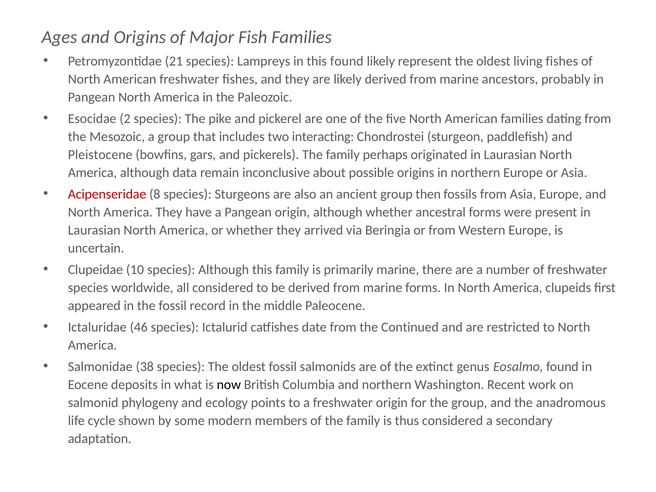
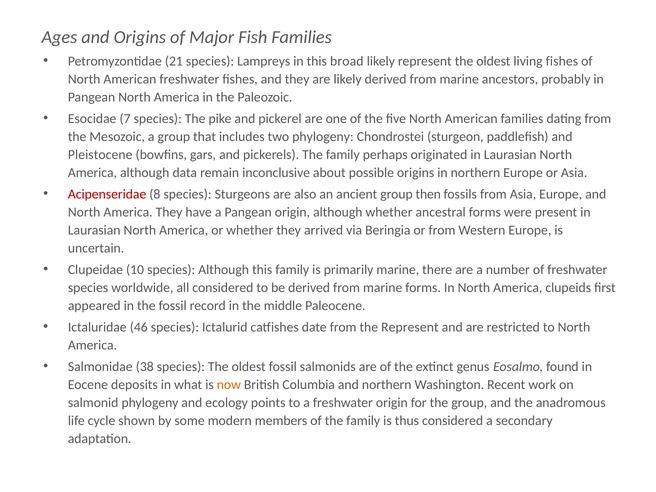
this found: found -> broad (347, 61)
2: 2 -> 7 (125, 119)
two interacting: interacting -> phylogeny (323, 137)
the Continued: Continued -> Represent (410, 327)
now colour: black -> orange (229, 385)
